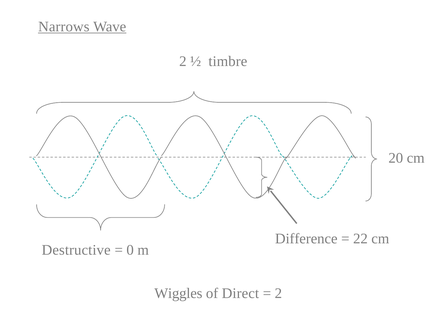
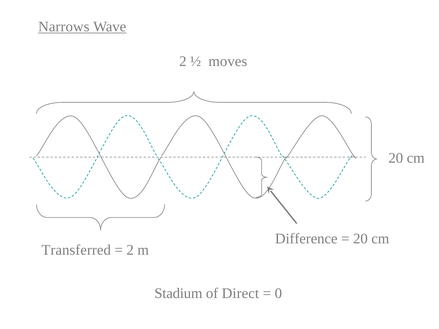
timbre: timbre -> moves (228, 61)
22: 22 -> 20 (360, 239)
Destructive: Destructive -> Transferred (76, 250)
0: 0 -> 2 (130, 250)
Wiggles: Wiggles -> Stadium (178, 294)
2: 2 -> 0 (278, 294)
